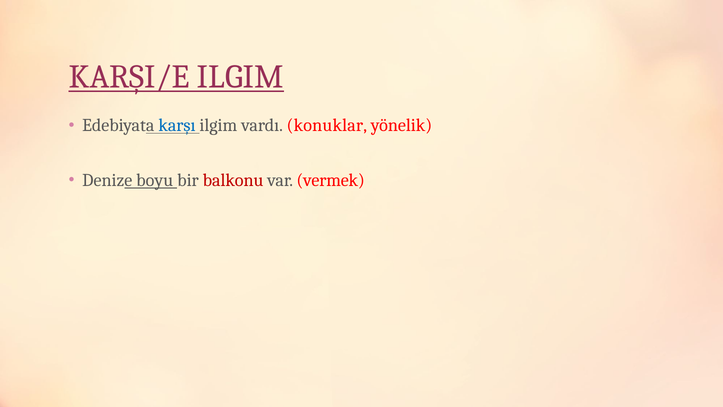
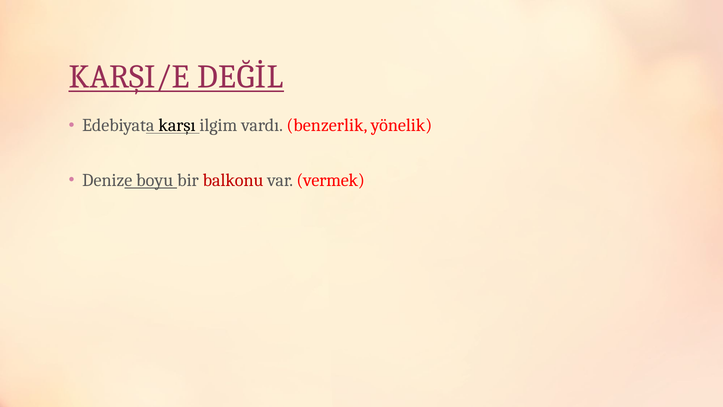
KARŞI/E ILGIM: ILGIM -> DEĞİL (240, 77)
karşı colour: blue -> black (177, 125)
konuklar: konuklar -> benzerlik (327, 125)
